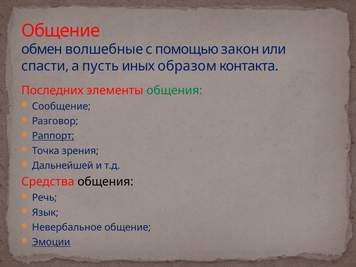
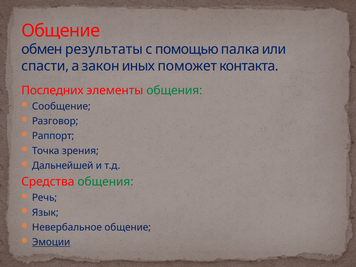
волшебные: волшебные -> результаты (104, 49)
закон: закон -> палка (240, 49)
пусть: пусть -> закон (101, 66)
образом: образом -> поможет (187, 66)
Раппорт underline: present -> none (53, 136)
общения colour: black -> green (105, 182)
